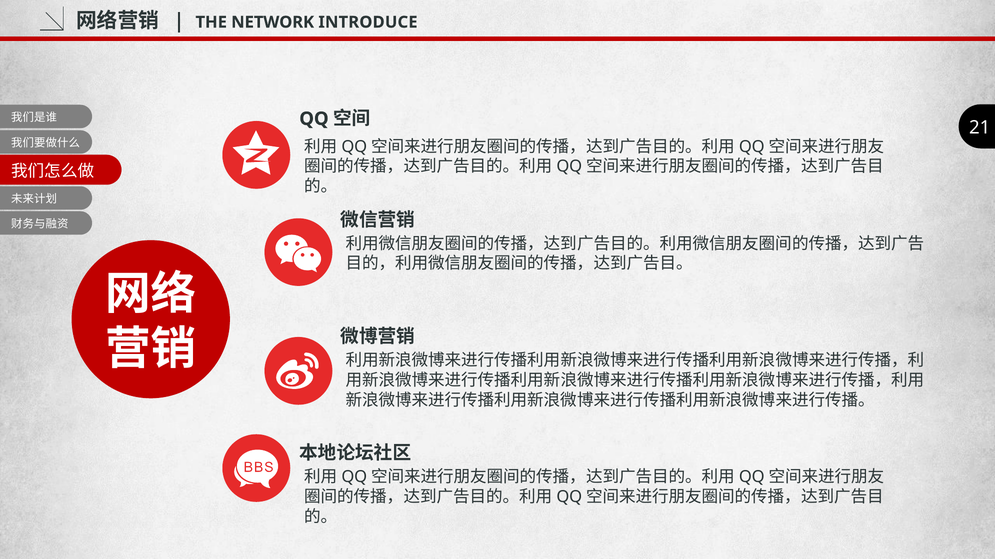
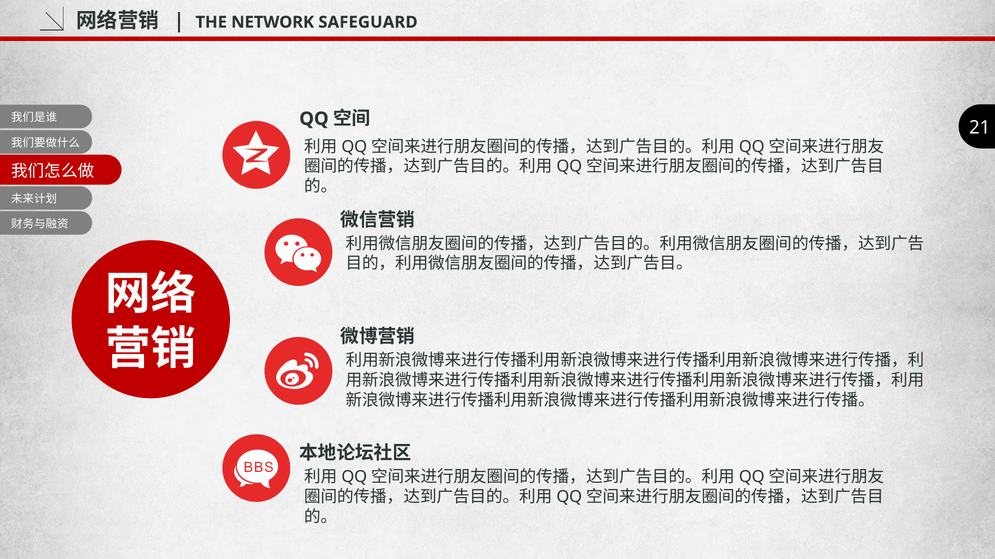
INTRODUCE: INTRODUCE -> SAFEGUARD (368, 22)
